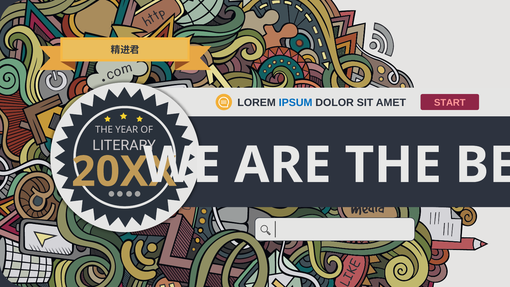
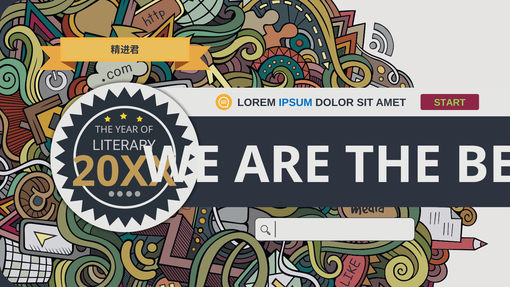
START colour: pink -> light green (450, 103)
